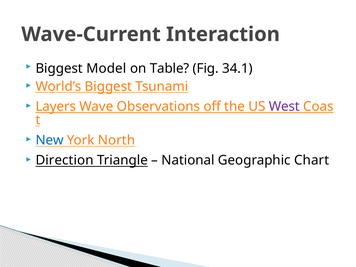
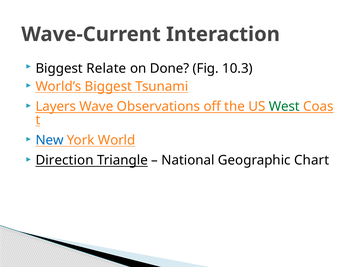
Model: Model -> Relate (106, 68)
Table: Table -> Done (170, 68)
34.1: 34.1 -> 10.3 (237, 68)
West colour: purple -> green (284, 107)
North: North -> World (117, 140)
